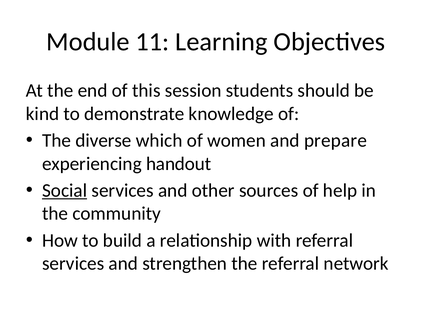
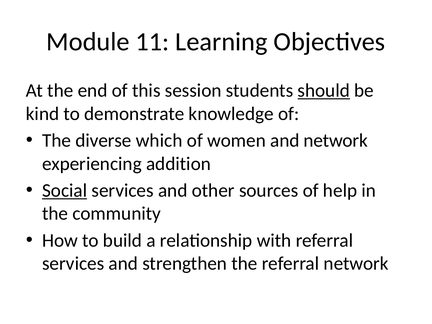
should underline: none -> present (324, 91)
and prepare: prepare -> network (336, 141)
handout: handout -> addition (178, 164)
